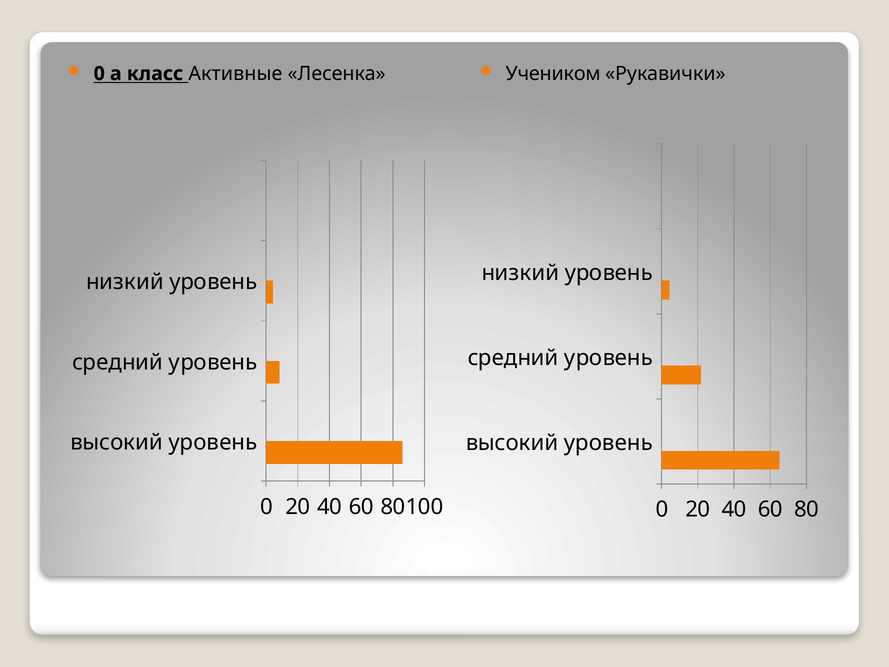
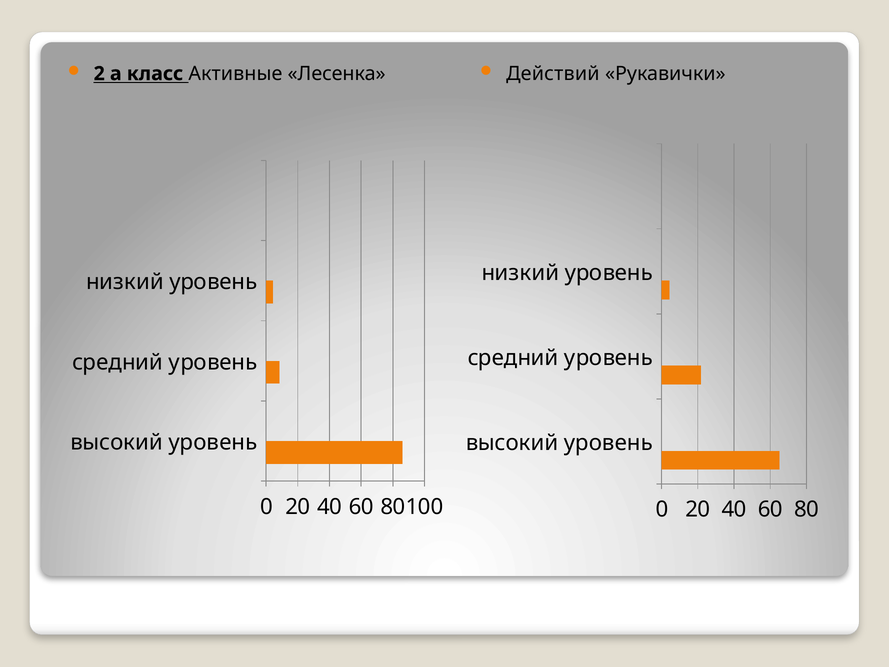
0: 0 -> 2 (99, 74)
Учеником: Учеником -> Действий (553, 74)
